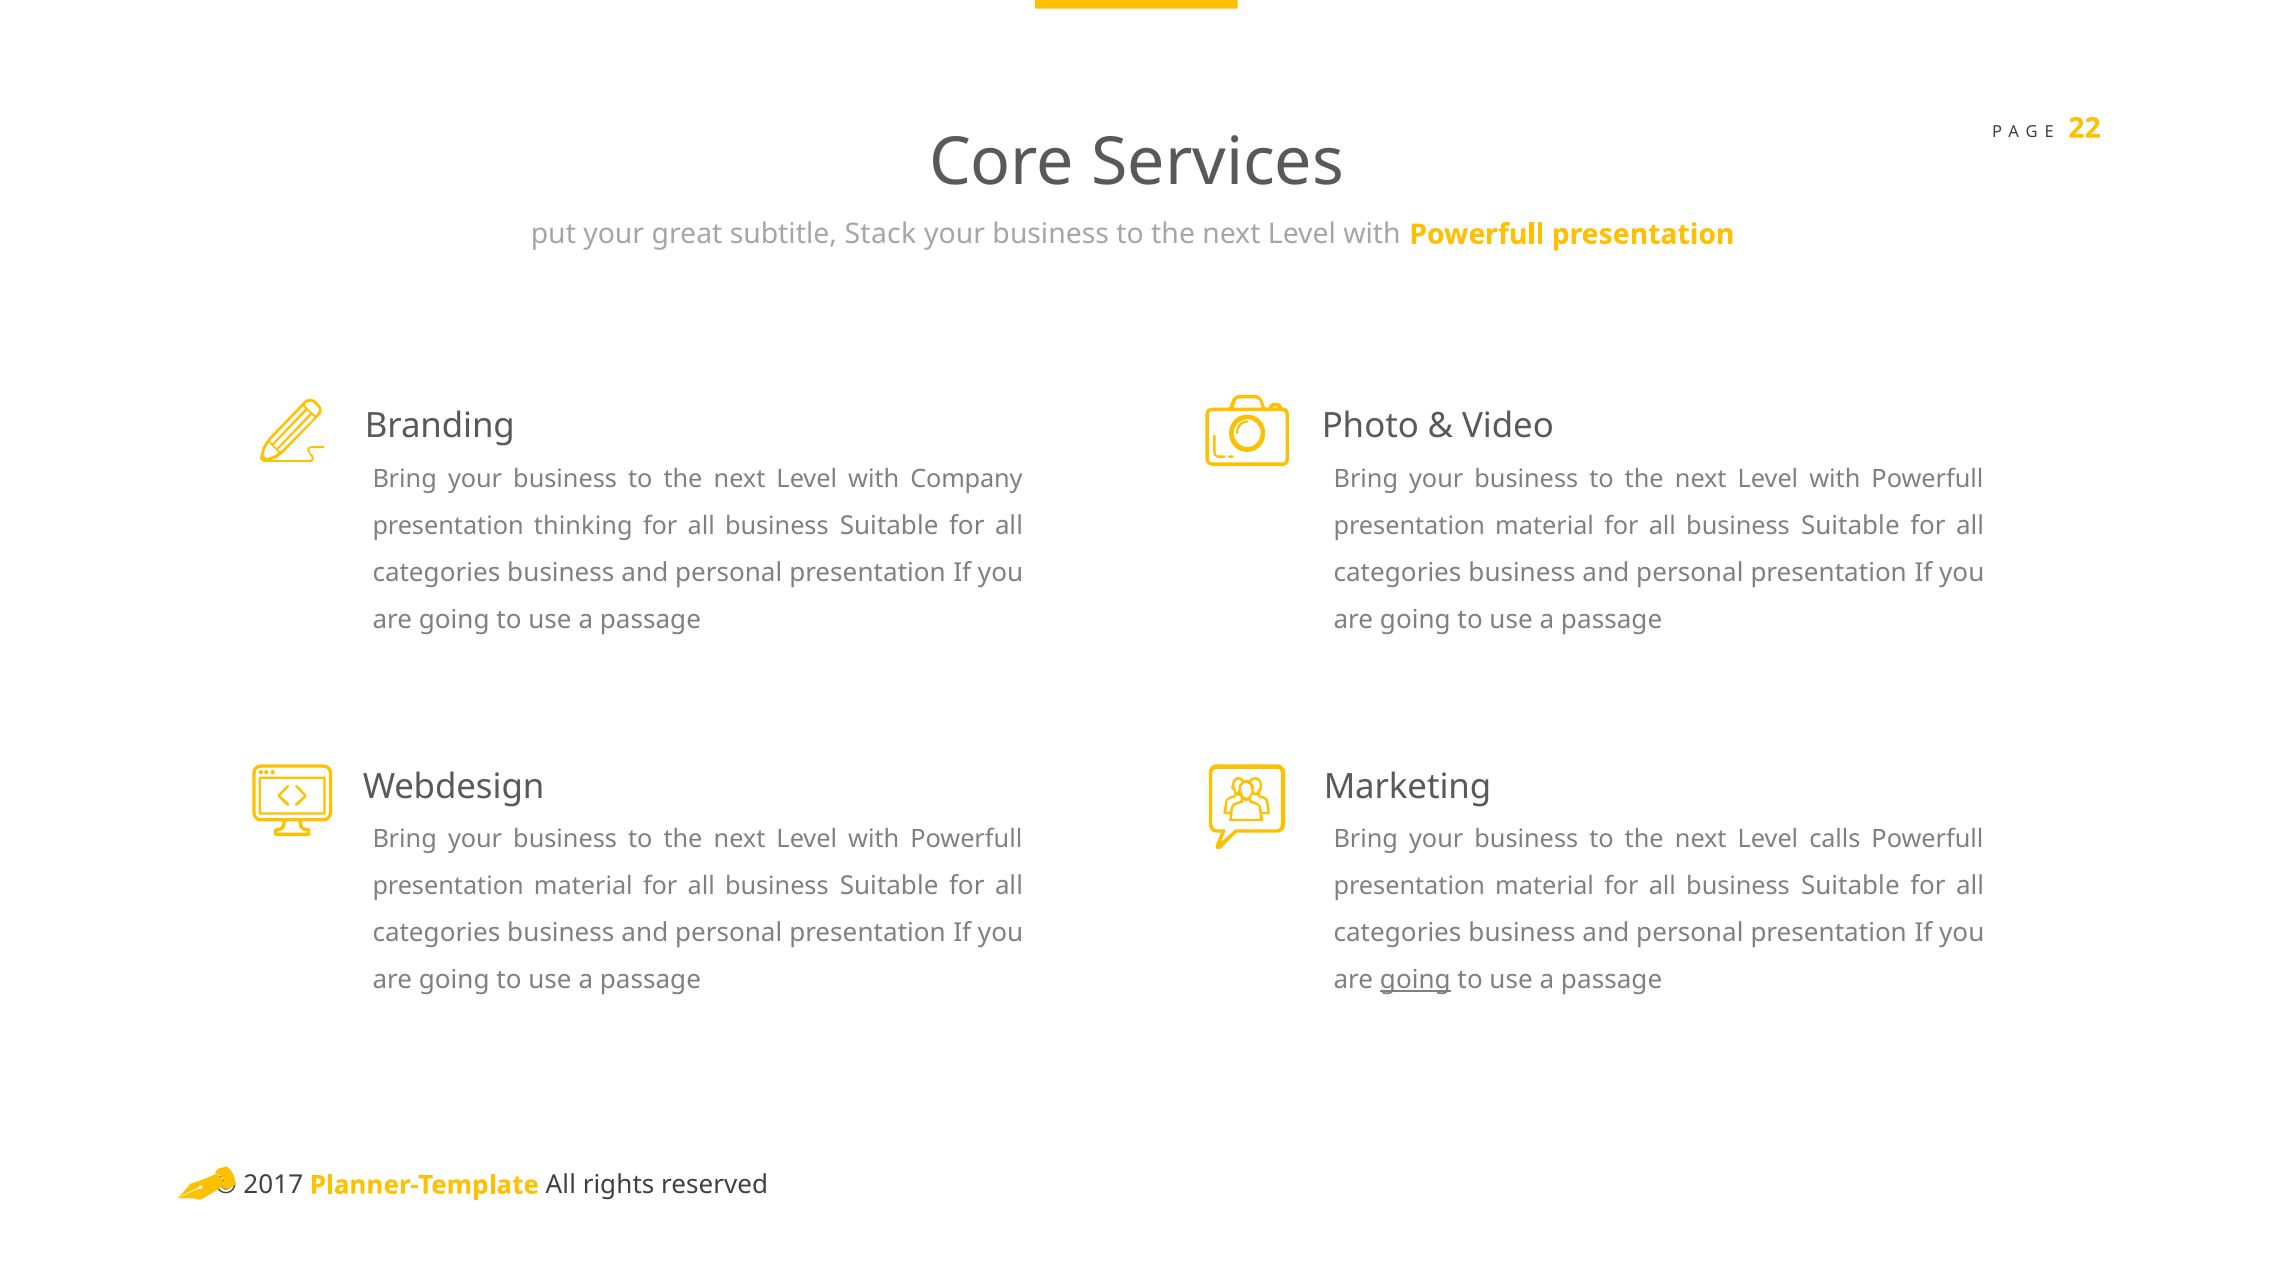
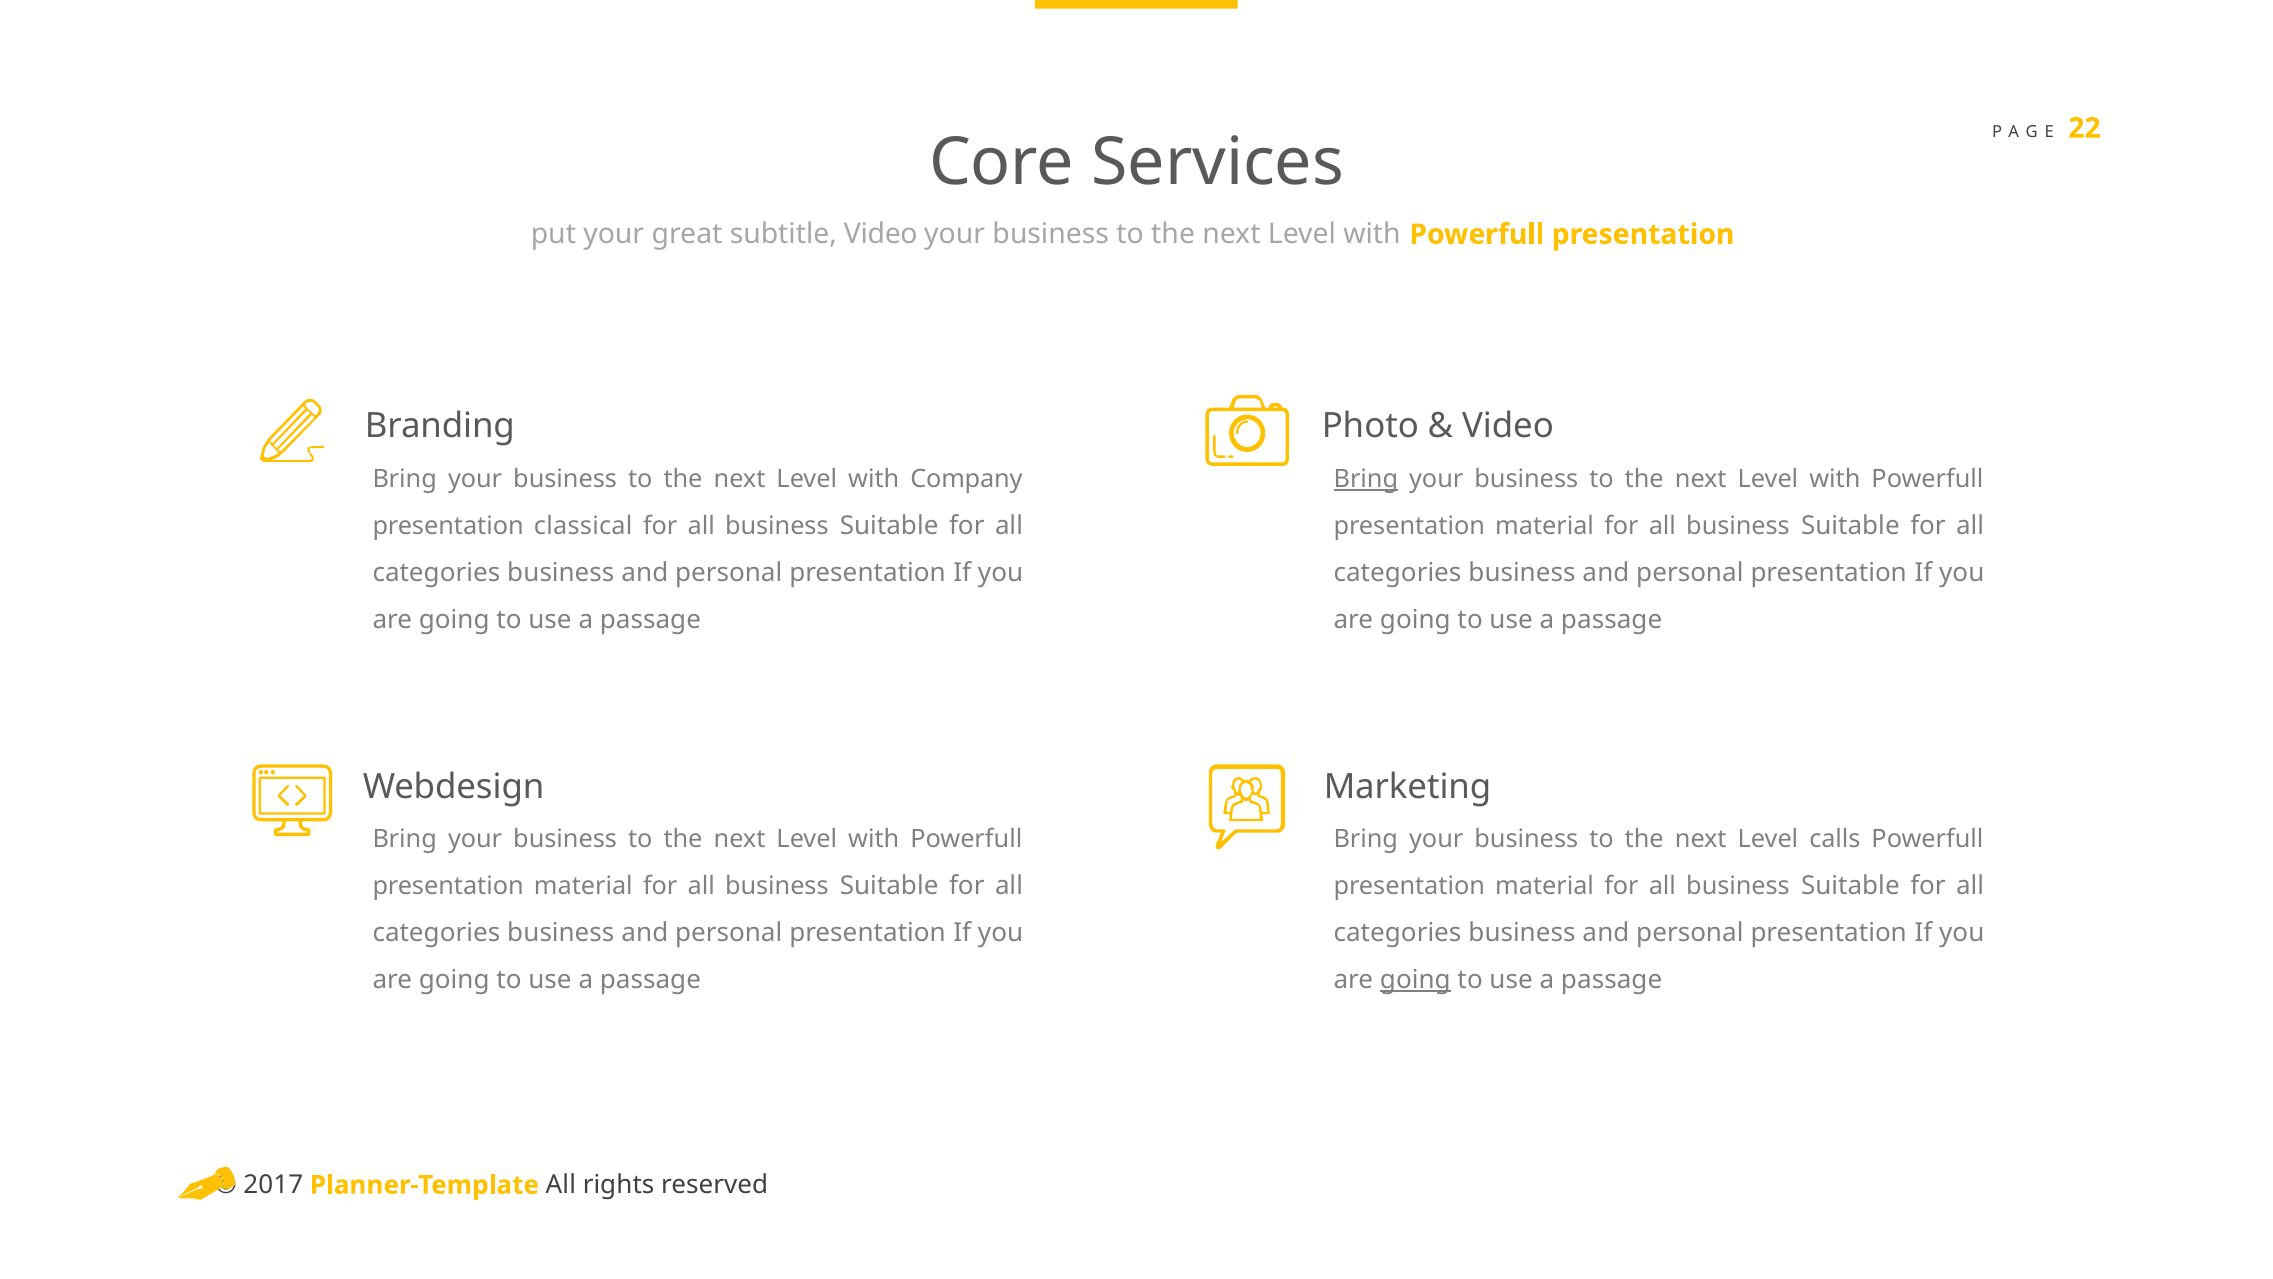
subtitle Stack: Stack -> Video (881, 234)
Bring underline: none -> present (1366, 479)
thinking: thinking -> classical (583, 526)
